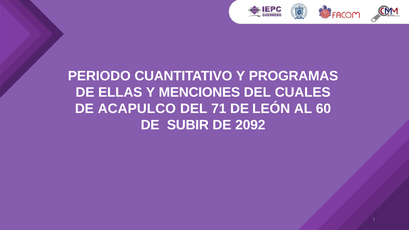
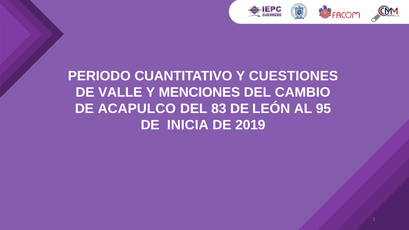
PROGRAMAS: PROGRAMAS -> CUESTIONES (293, 76)
ELLAS: ELLAS -> VALLE (120, 92)
CUALES: CUALES -> CAMBIO (303, 92)
71: 71 -> 83 (219, 109)
60: 60 -> 95 (323, 109)
SUBIR: SUBIR -> INICIA (188, 125)
2092: 2092 -> 2019 (250, 125)
